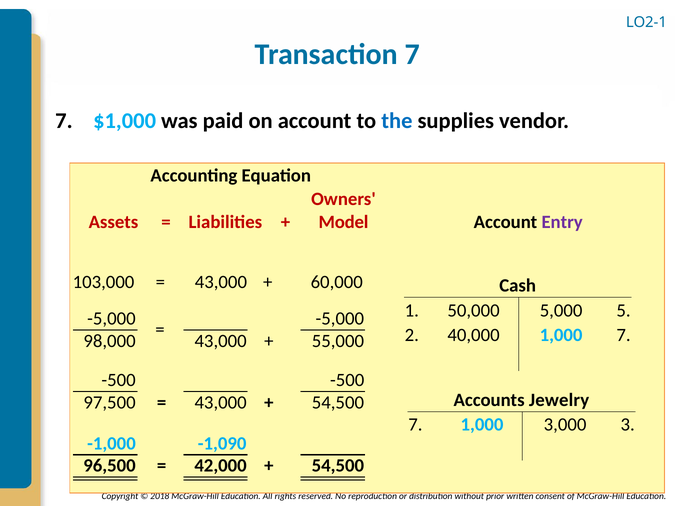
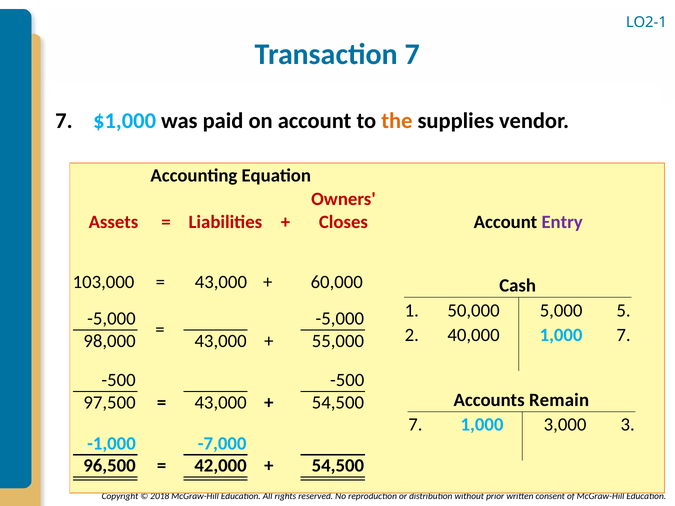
the colour: blue -> orange (397, 121)
Model: Model -> Closes (343, 222)
Jewelry: Jewelry -> Remain (559, 400)
-1,090: -1,090 -> -7,000 (222, 444)
